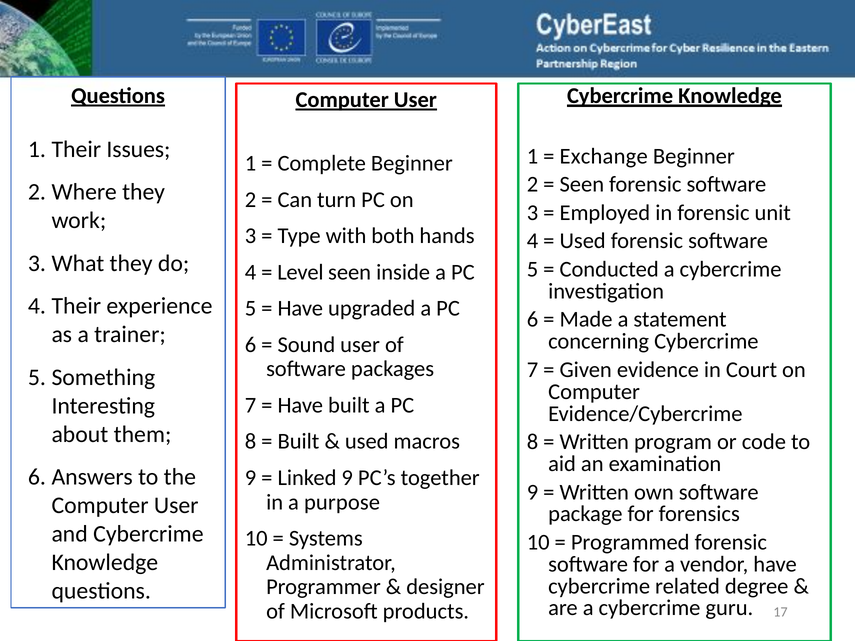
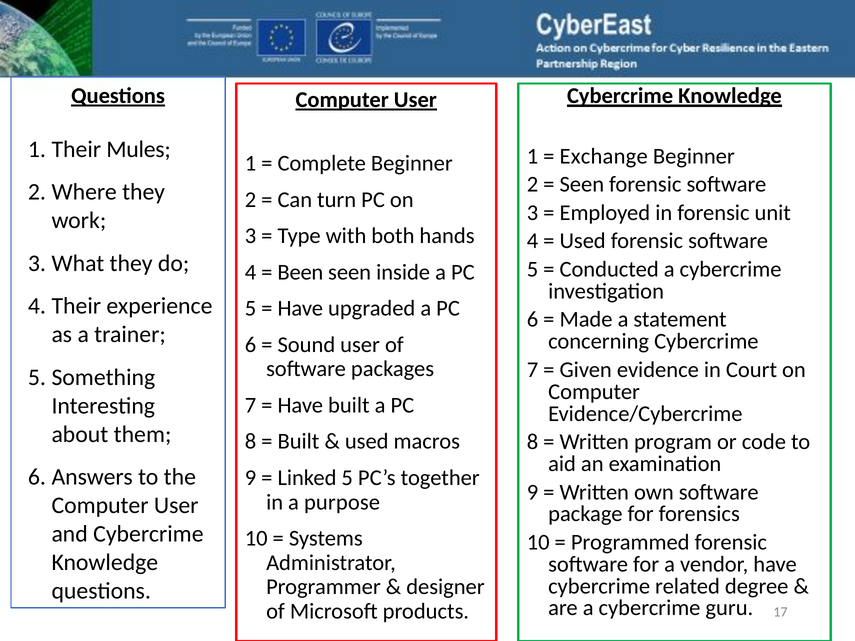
Issues: Issues -> Mules (139, 149)
Level: Level -> Been (300, 272)
Linked 9: 9 -> 5 (347, 478)
